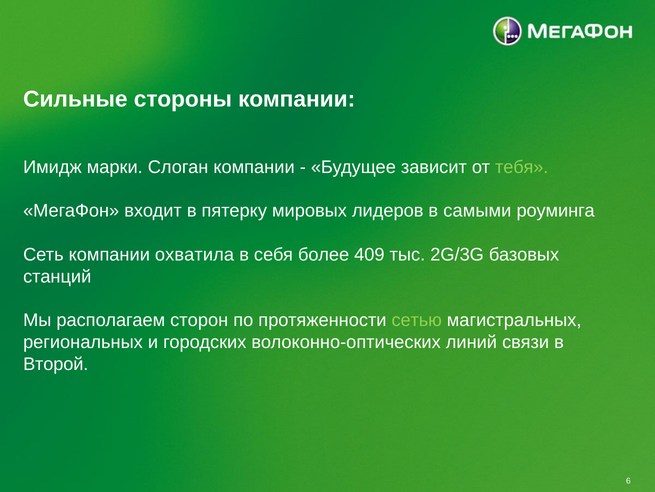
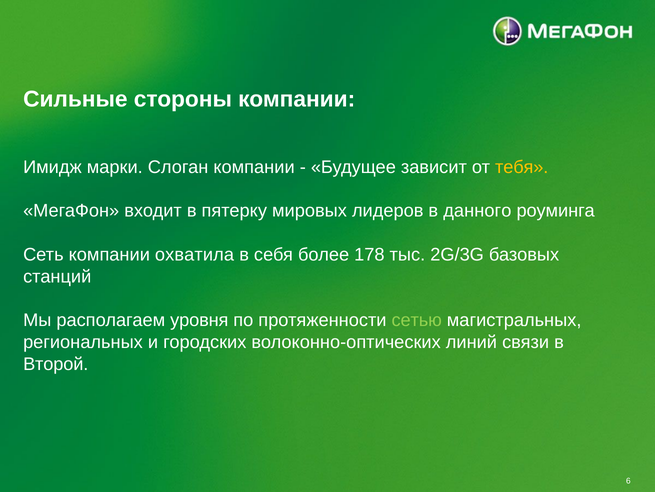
тебя colour: light green -> yellow (522, 167)
самыми: самыми -> данного (477, 211)
409: 409 -> 178 (369, 254)
сторон: сторон -> уровня (199, 320)
